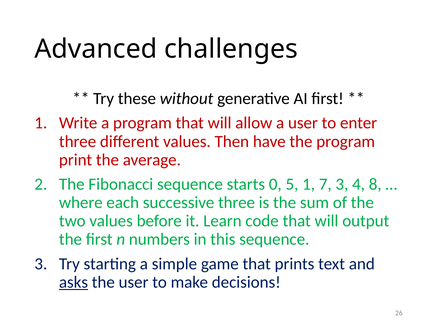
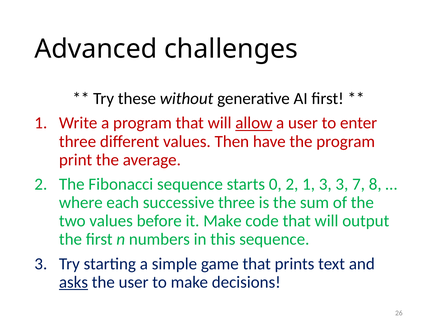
allow underline: none -> present (254, 123)
0 5: 5 -> 2 (292, 184)
1 7: 7 -> 3 (325, 184)
4: 4 -> 7 (359, 184)
it Learn: Learn -> Make (222, 221)
